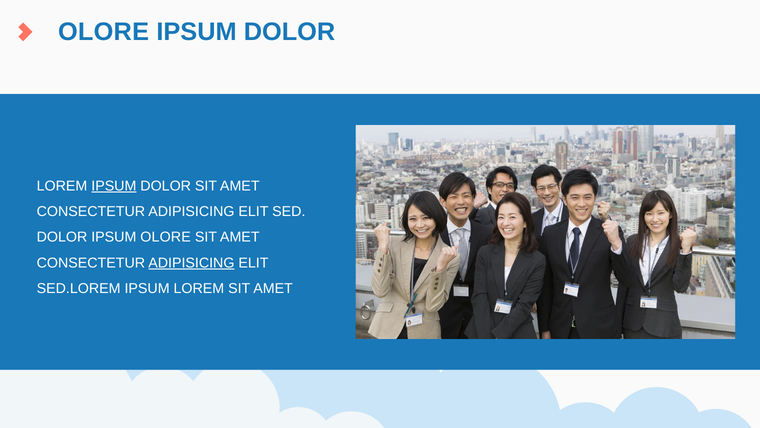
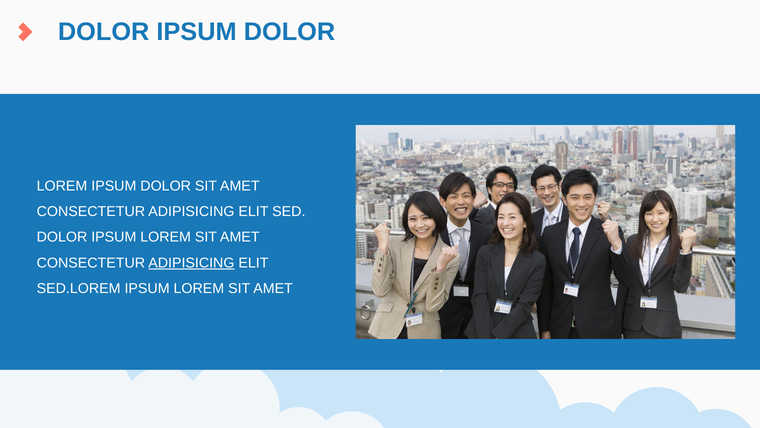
OLORE: OLORE -> DOLOR (104, 32)
IPSUM underline: present -> none (114, 186)
OLORE: OLORE -> LOREM (166, 237)
